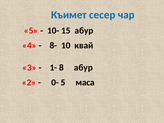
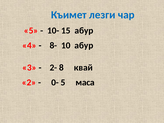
сесер: сесер -> лезги (102, 15)
10 квай: квай -> абур (84, 45)
1-: 1- -> 2- (53, 68)
8 абур: абур -> квай (83, 68)
